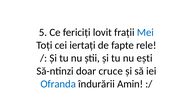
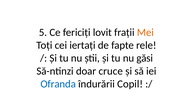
Mei colour: blue -> orange (145, 32)
ești: ești -> găsi (145, 58)
Amin: Amin -> Copil (130, 84)
